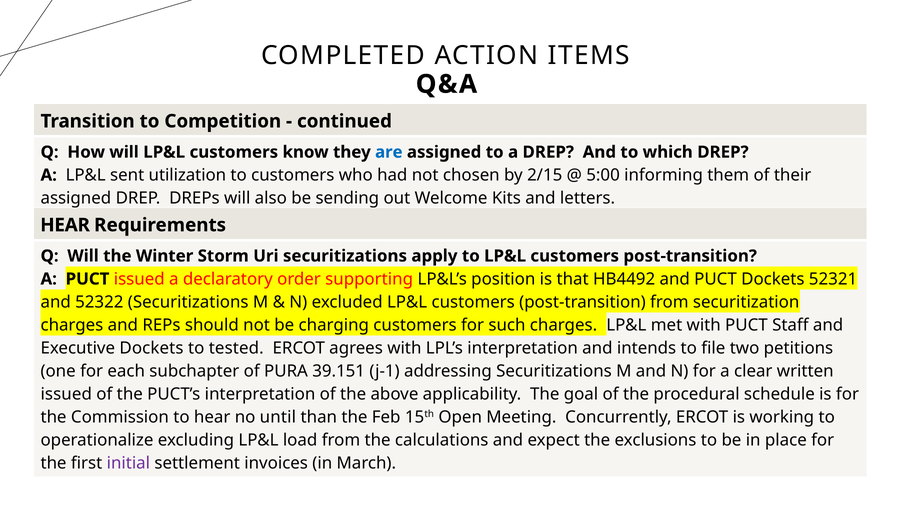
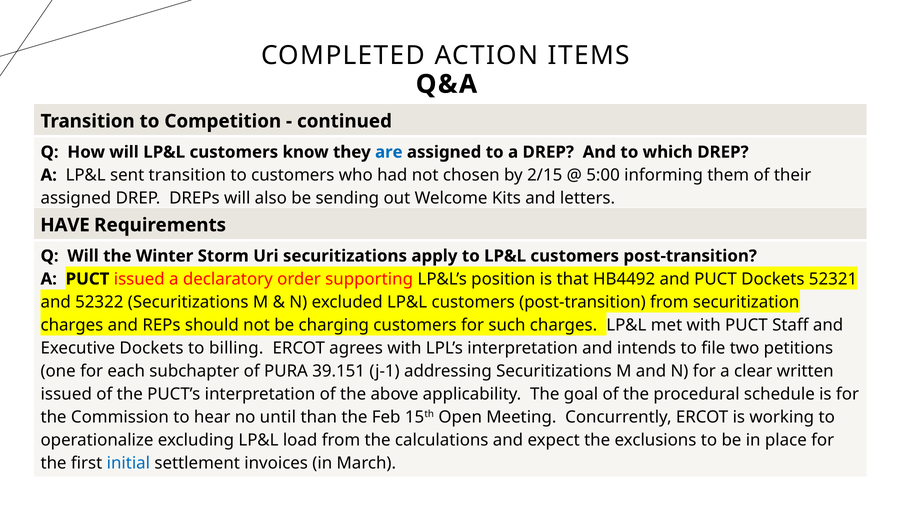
sent utilization: utilization -> transition (187, 175)
HEAR: HEAR -> HAVE (65, 225)
tested: tested -> billing (236, 348)
initial colour: purple -> blue (128, 463)
